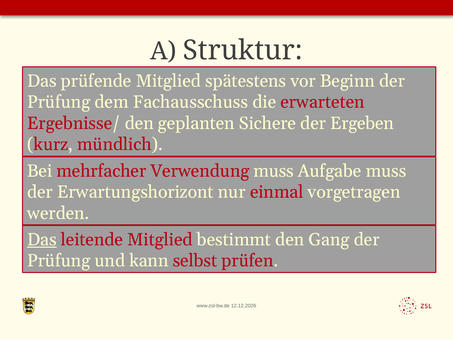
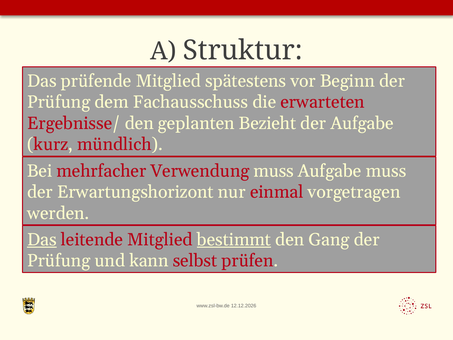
Sichere: Sichere -> Bezieht (268, 123)
der Ergeben: Ergeben -> Aufgabe (362, 123)
bestimmt underline: none -> present (234, 239)
